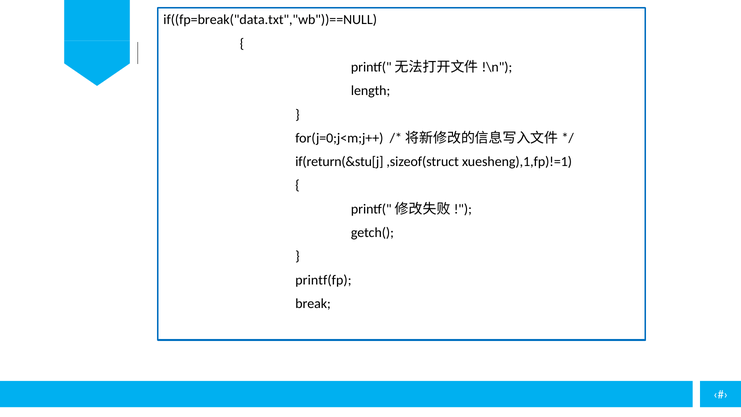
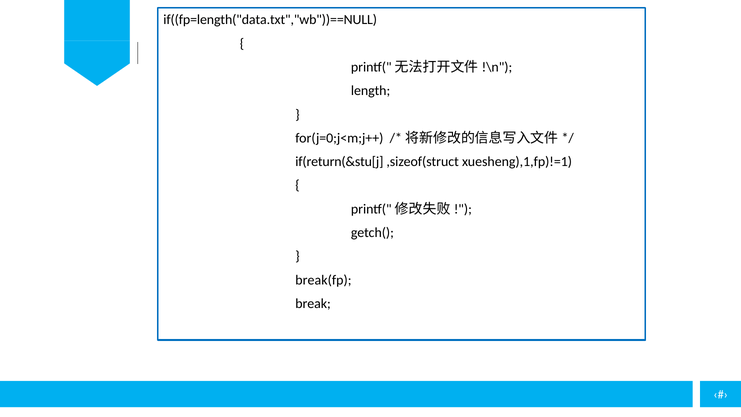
if((fp=break("data.txt","wb"))==NULL: if((fp=break("data.txt","wb"))==NULL -> if((fp=length("data.txt","wb"))==NULL (270, 20)
printf(fp: printf(fp -> break(fp (323, 280)
